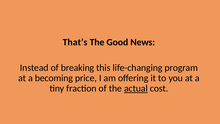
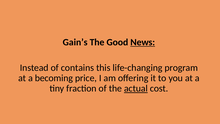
That’s: That’s -> Gain’s (75, 42)
News underline: none -> present (143, 42)
breaking: breaking -> contains (77, 68)
